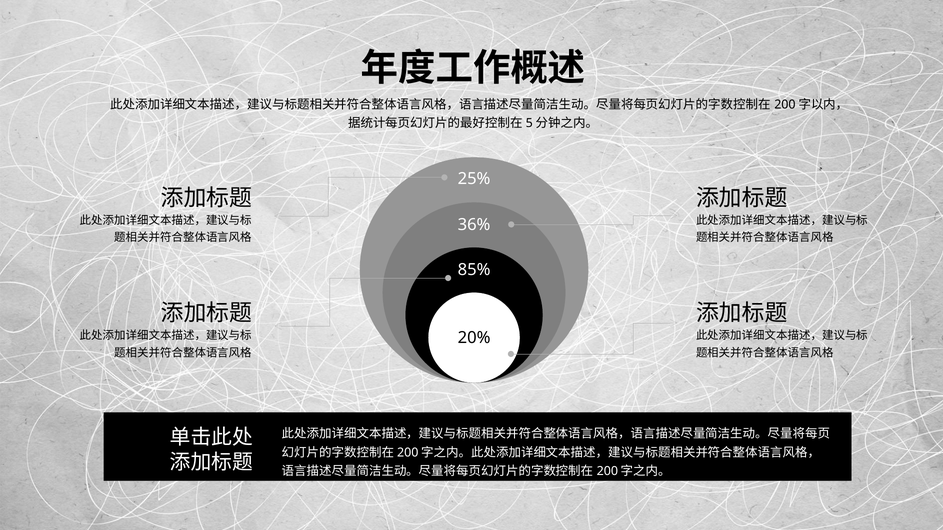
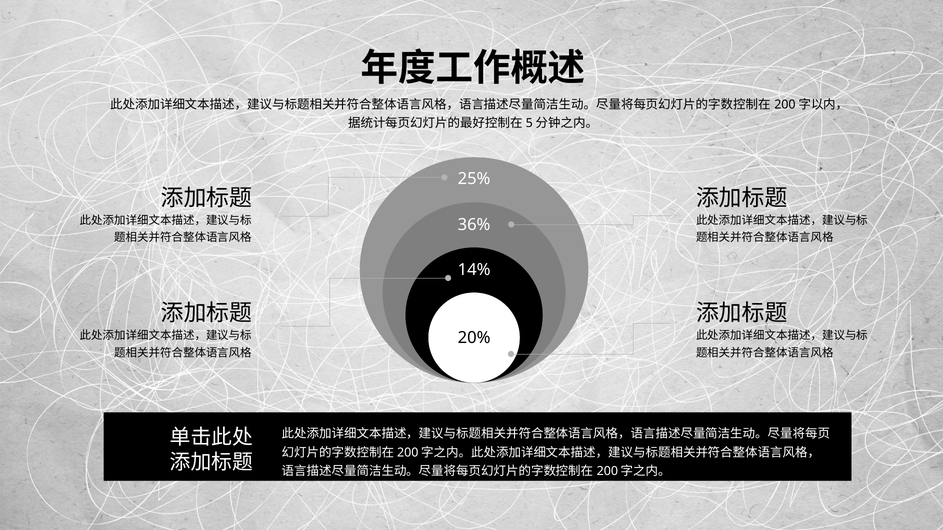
85%: 85% -> 14% (474, 270)
